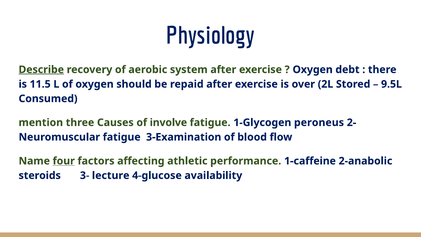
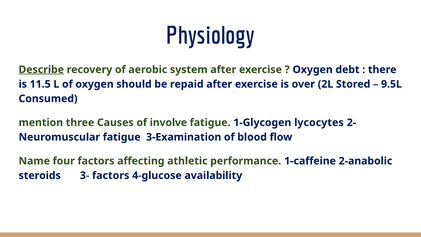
peroneus: peroneus -> lycocytes (319, 122)
four underline: present -> none (64, 161)
3- lecture: lecture -> factors (111, 175)
